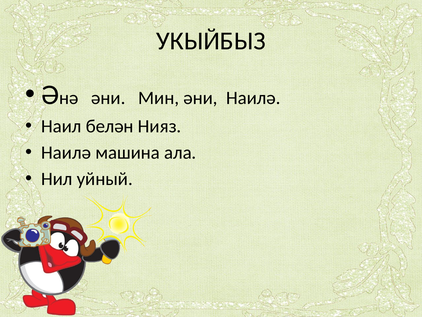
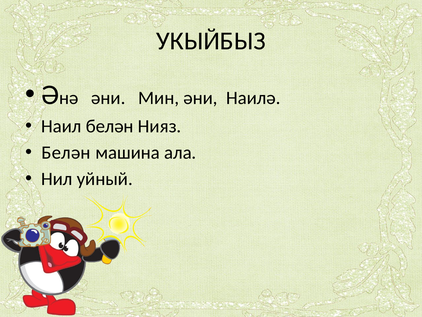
Наилә: Наилә -> Белән (66, 152)
